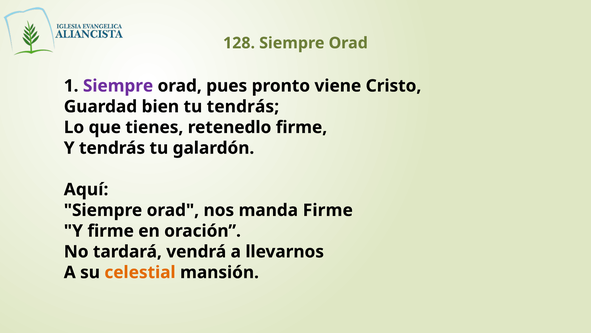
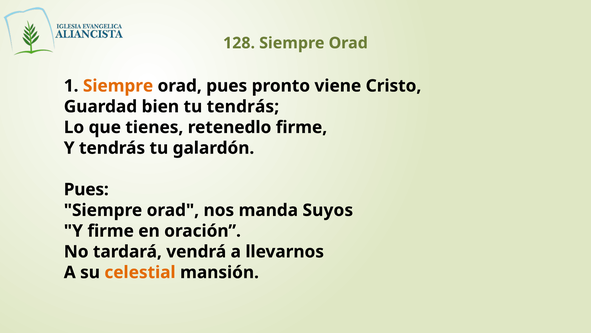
Siempre colour: purple -> orange (118, 86)
Aquí: Aquí -> Pues (86, 189)
manda Firme: Firme -> Suyos (328, 210)
